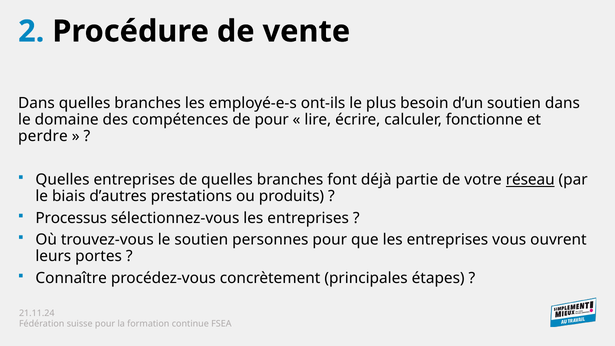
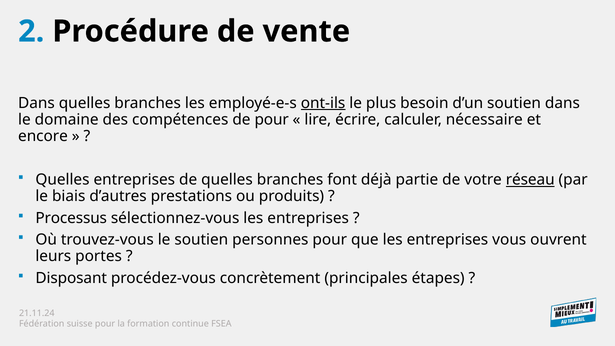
ont-ils underline: none -> present (323, 103)
fonctionne: fonctionne -> nécessaire (484, 120)
perdre: perdre -> encore (43, 136)
Connaître: Connaître -> Disposant (71, 278)
